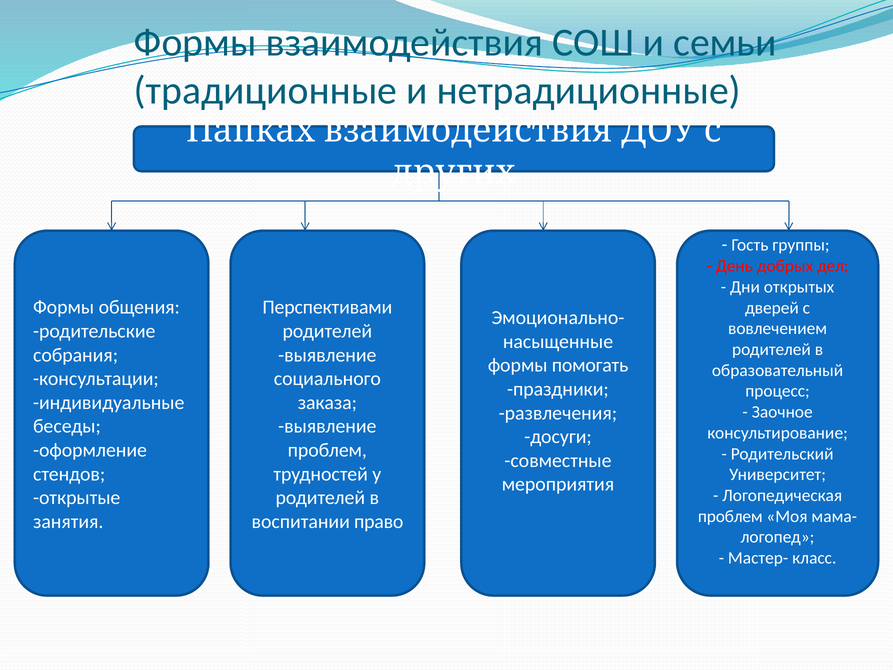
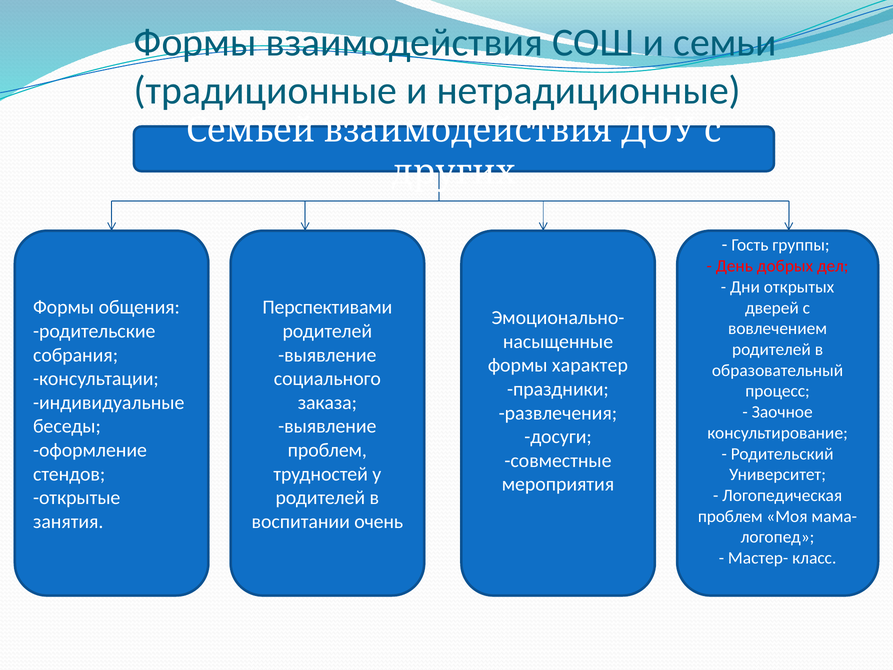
Папках: Папках -> Семьей (251, 130)
помогать: помогать -> характер (590, 365)
право: право -> очень (379, 521)
